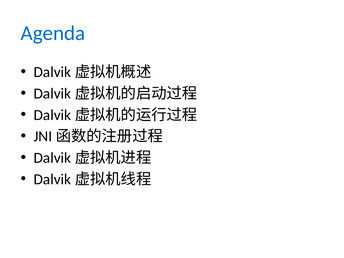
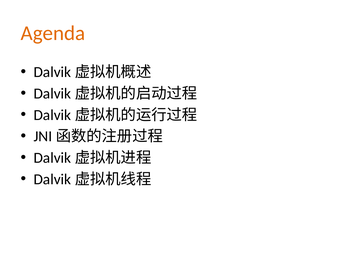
Agenda colour: blue -> orange (53, 33)
